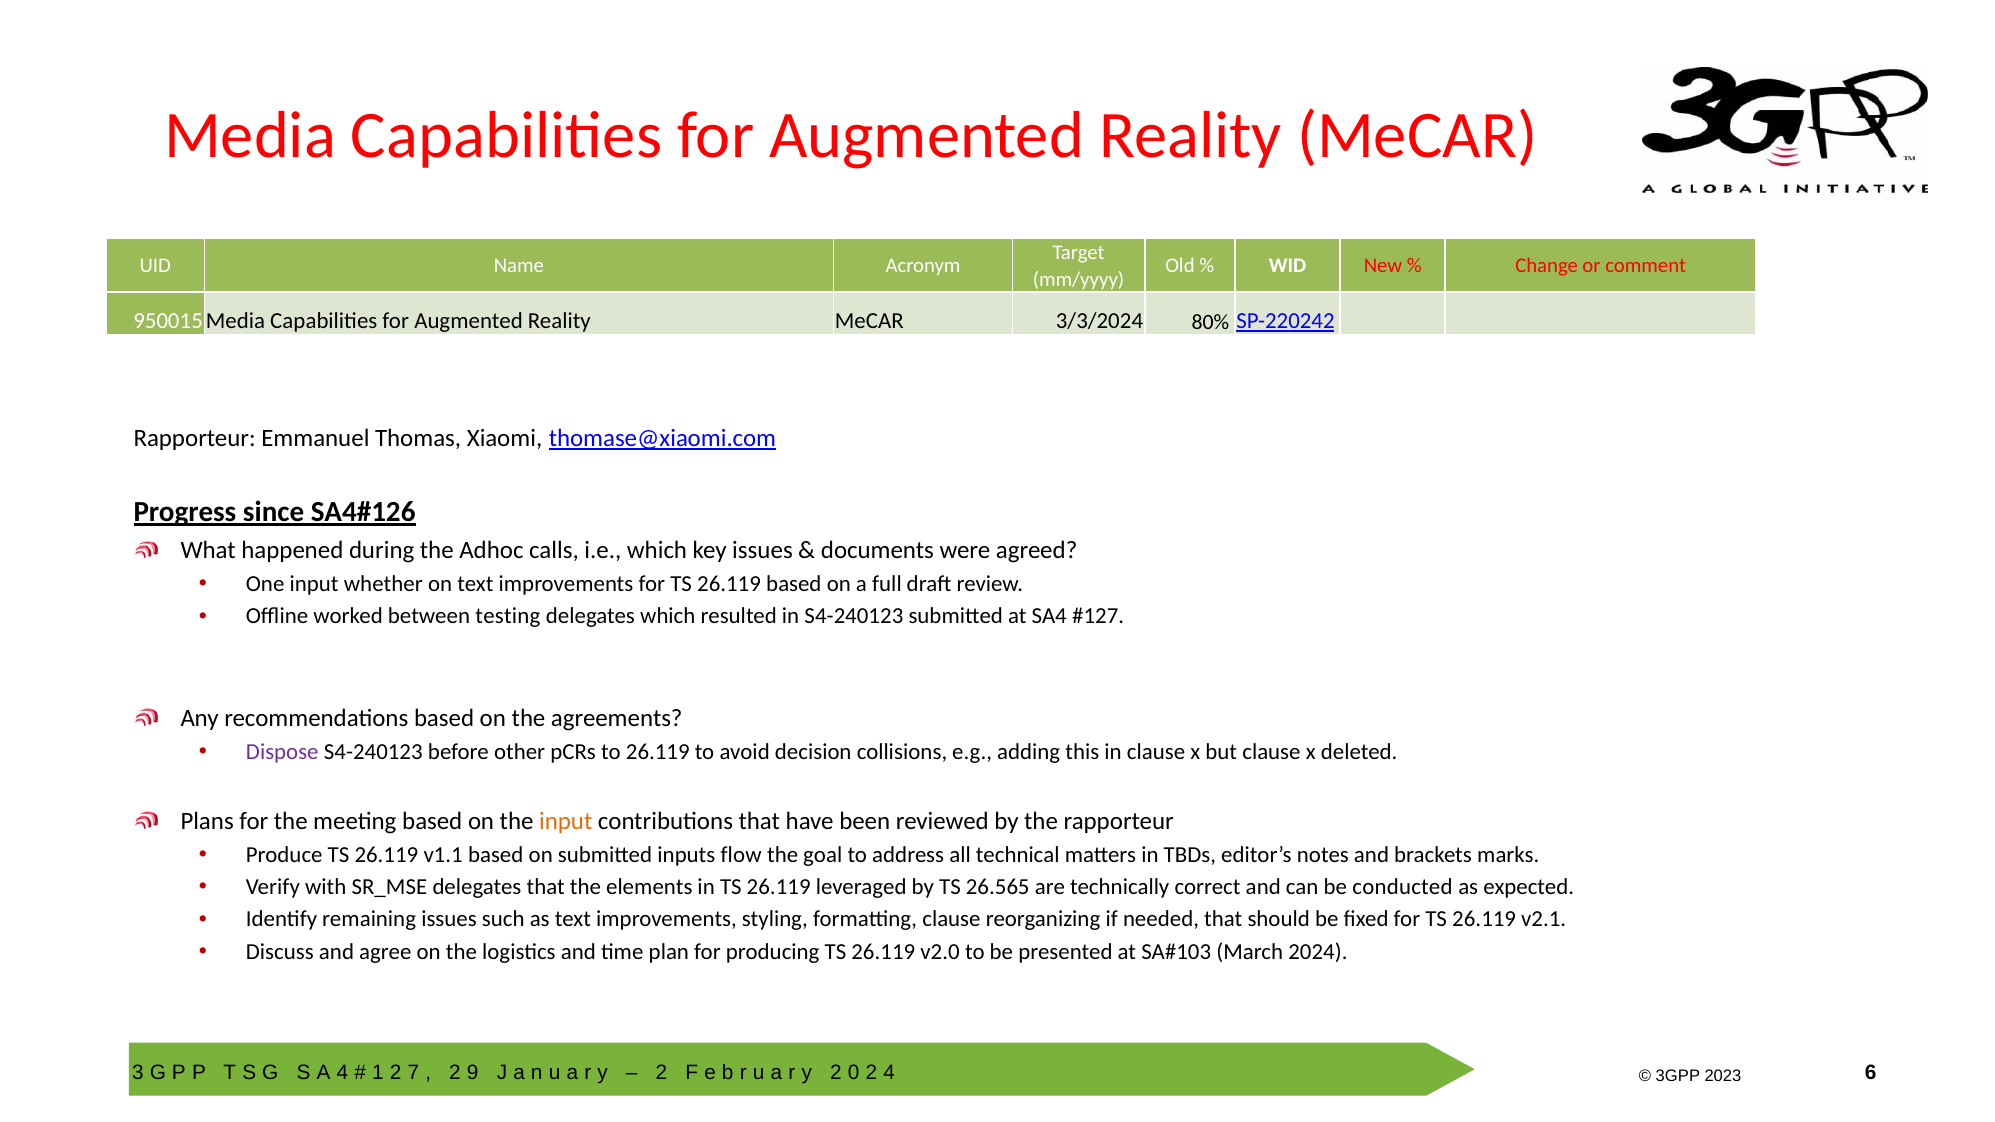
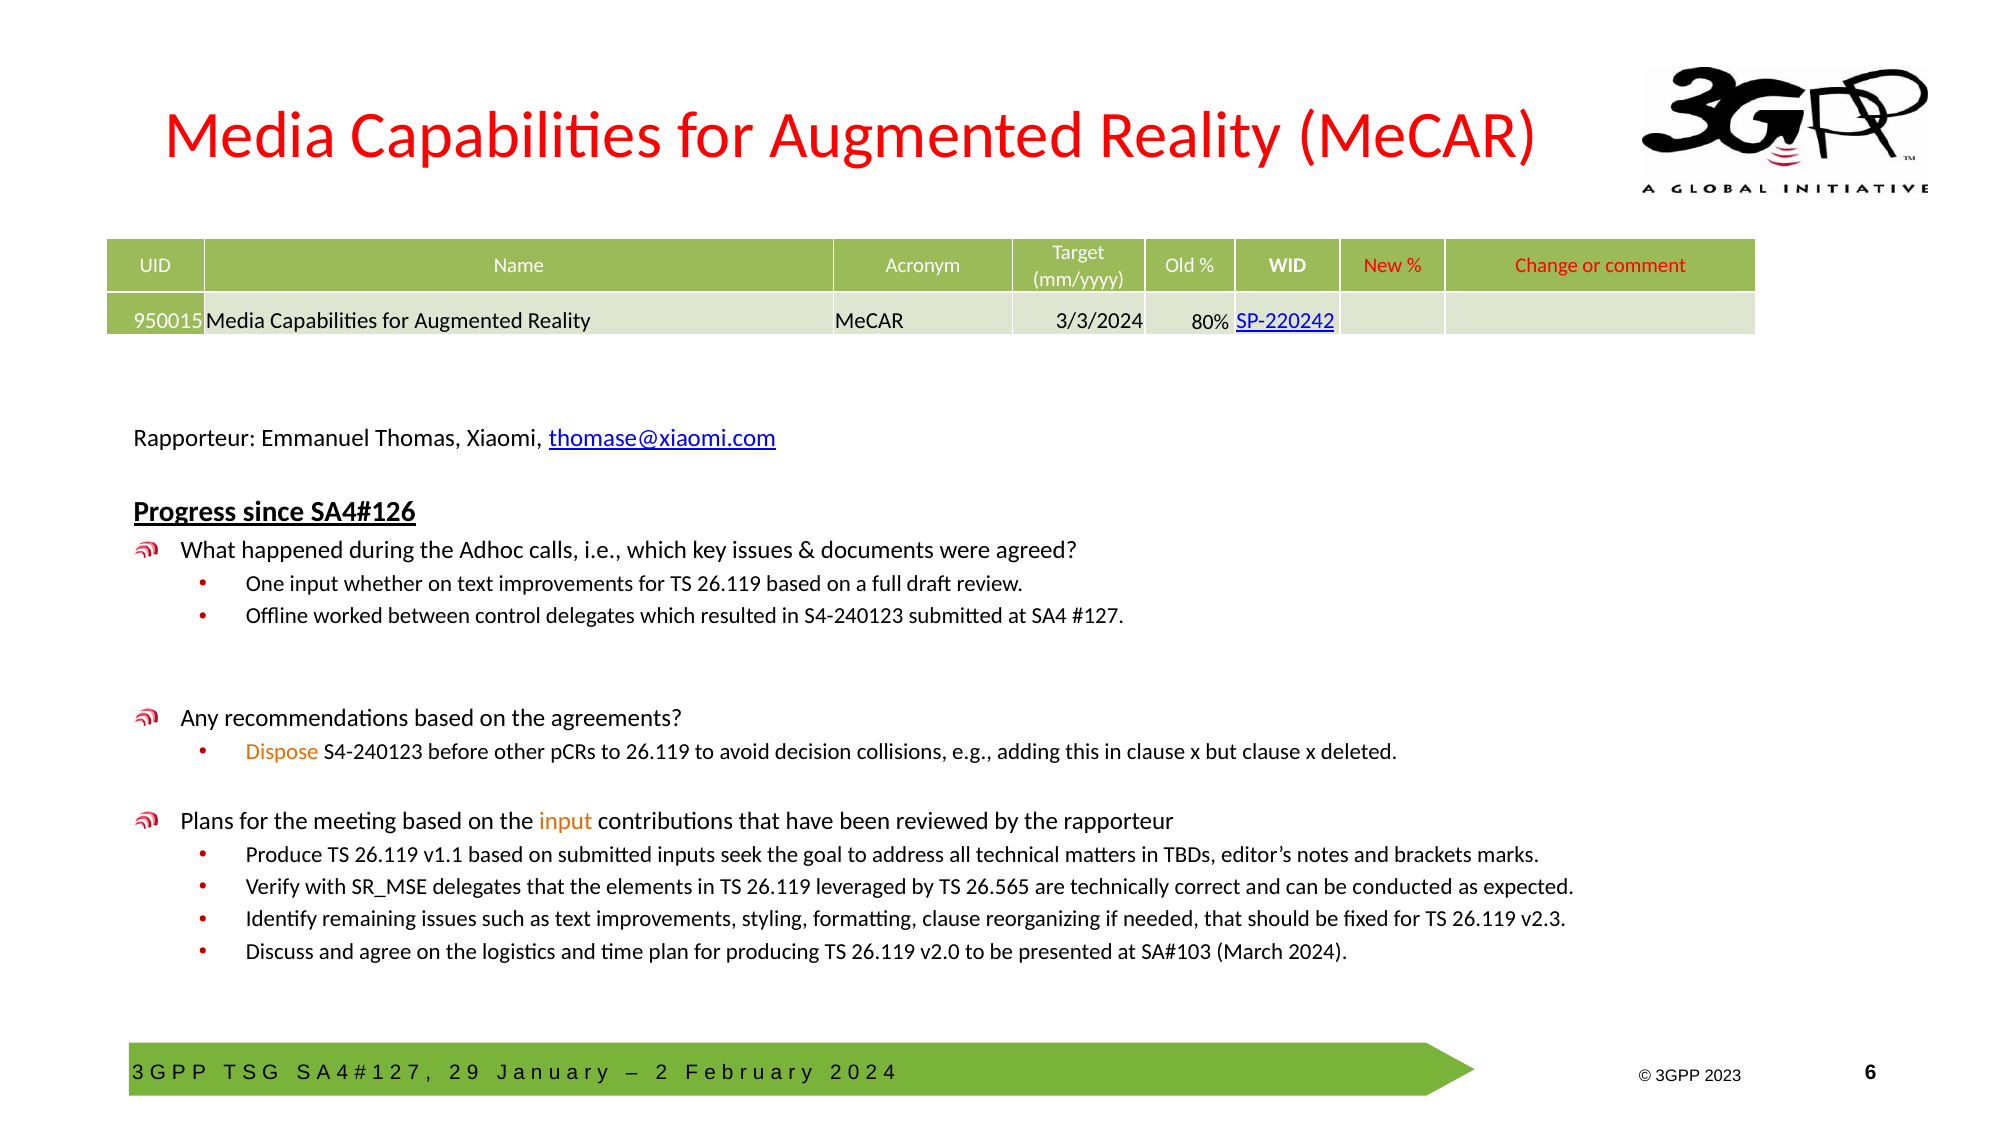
testing: testing -> control (508, 616)
Dispose colour: purple -> orange (282, 752)
flow: flow -> seek (741, 855)
v2.1: v2.1 -> v2.3 (1544, 920)
